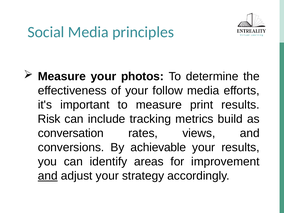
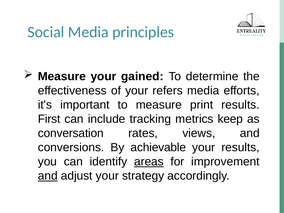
photos: photos -> gained (142, 76)
follow: follow -> refers (168, 91)
Risk: Risk -> First (49, 119)
build: build -> keep (230, 119)
areas underline: none -> present (149, 162)
